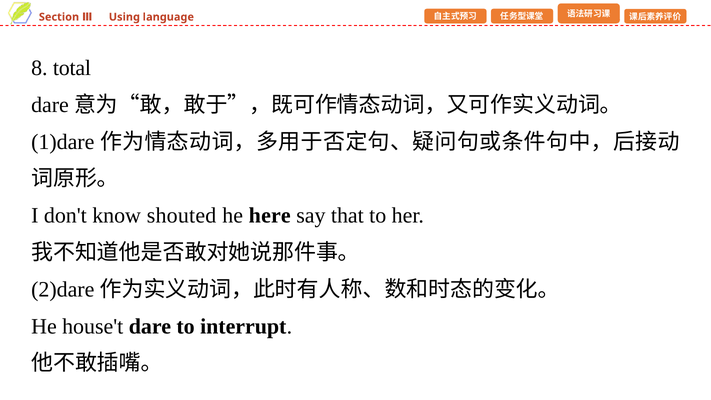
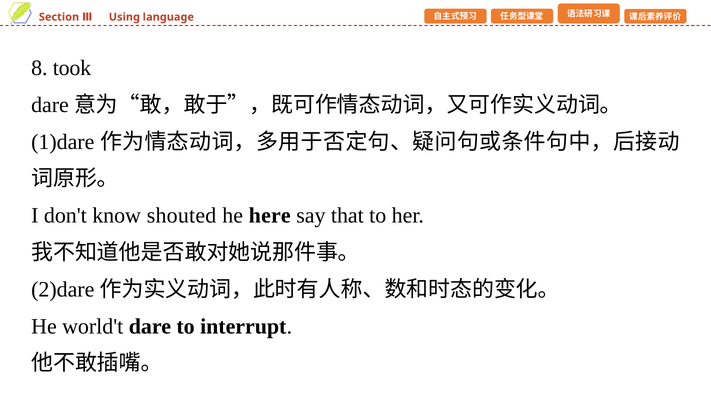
total: total -> took (72, 68)
house't: house't -> world't (93, 326)
